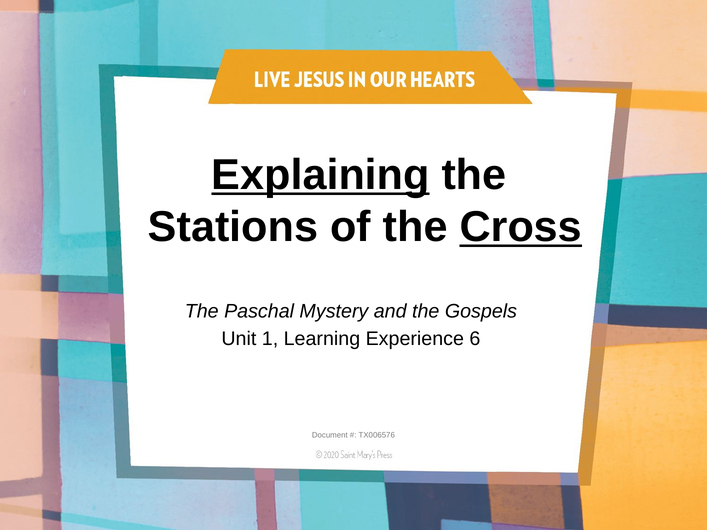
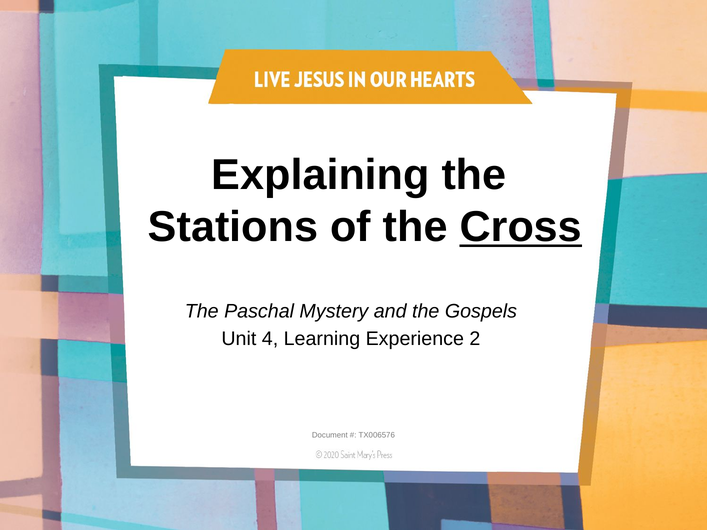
Explaining underline: present -> none (321, 175)
1: 1 -> 4 (270, 339)
6: 6 -> 2 (475, 339)
